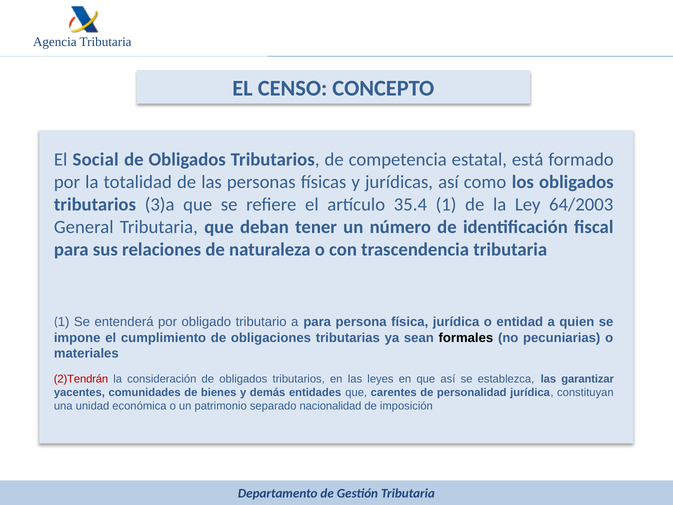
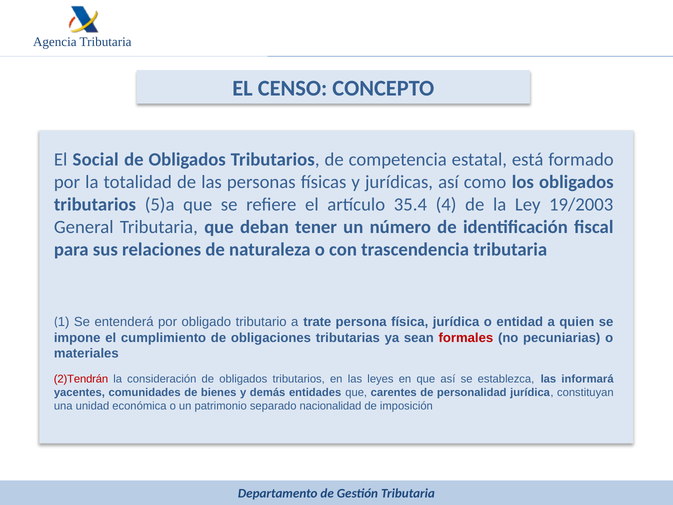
3)a: 3)a -> 5)a (160, 205)
35.4 1: 1 -> 4 (446, 205)
64/2003: 64/2003 -> 19/2003 (581, 205)
a para: para -> trate (317, 322)
formales colour: black -> red (466, 338)
garantizar: garantizar -> informará (588, 379)
